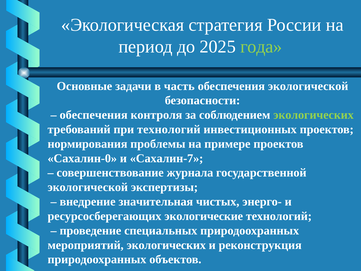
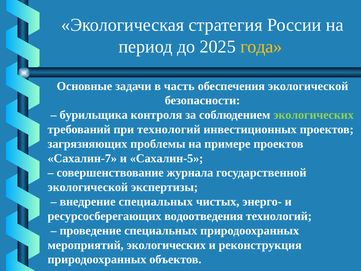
года colour: light green -> yellow (261, 47)
обеспечения: обеспечения -> бурильщика (94, 115)
нормирования: нормирования -> загрязняющих (87, 144)
Сахалин-0: Сахалин-0 -> Сахалин-7 (82, 158)
Сахалин-7: Сахалин-7 -> Сахалин-5 (167, 158)
внедрение значительная: значительная -> специальных (156, 201)
экологические: экологические -> водоотведения (204, 216)
